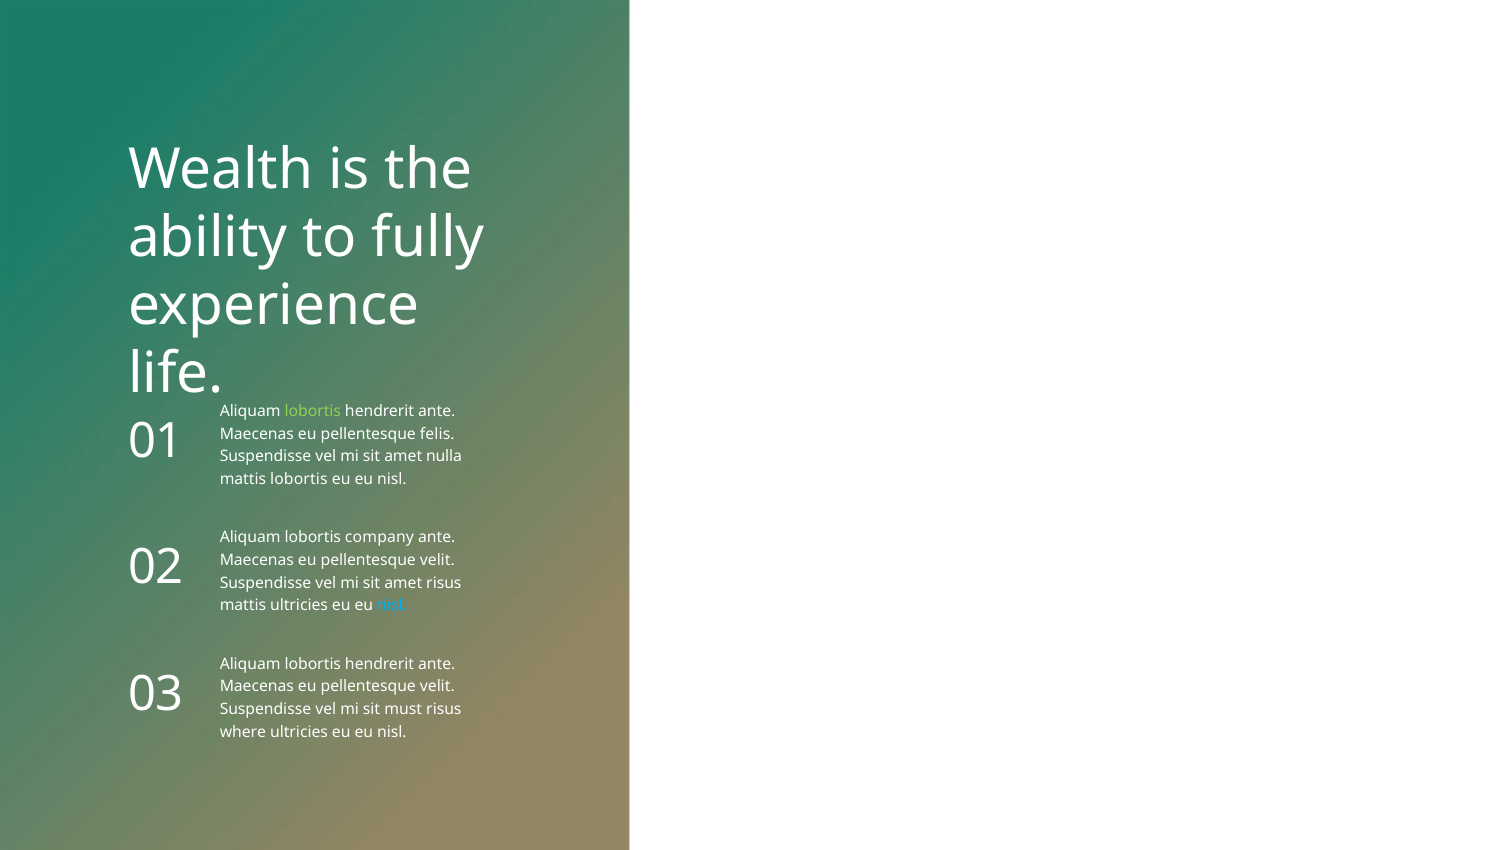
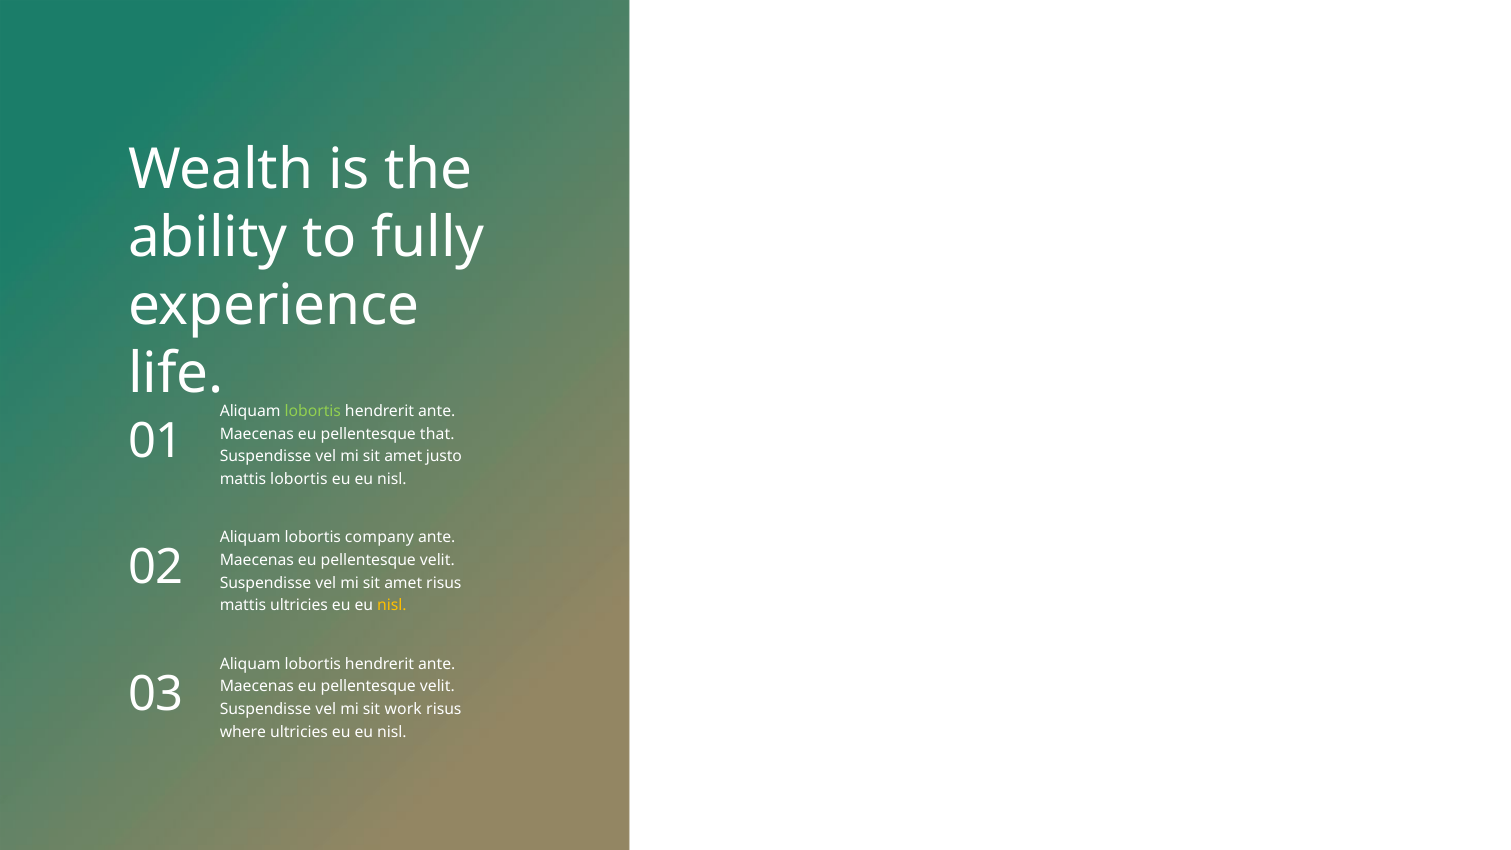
felis: felis -> that (437, 434)
nulla: nulla -> justo (444, 456)
nisl colour: light blue -> yellow (392, 606)
must: must -> work (403, 709)
